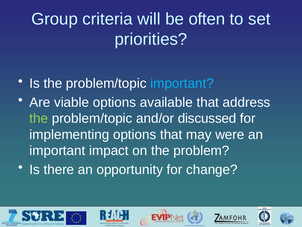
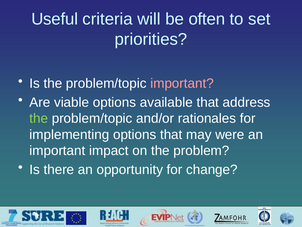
Group: Group -> Useful (55, 19)
important colour: light blue -> pink (182, 83)
discussed: discussed -> rationales (207, 118)
